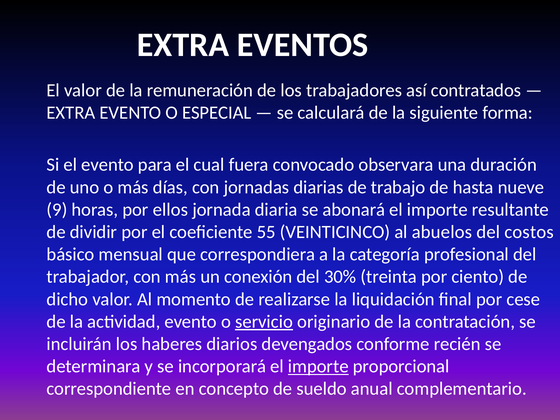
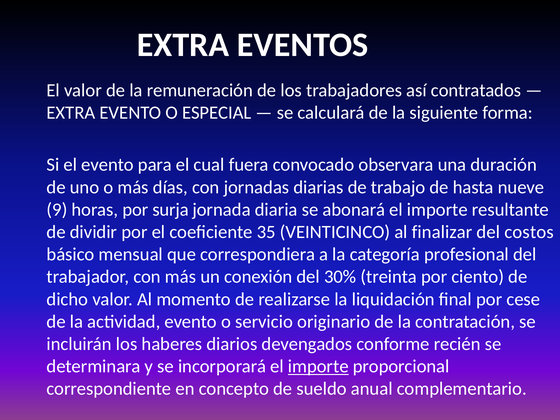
ellos: ellos -> surja (171, 210)
55: 55 -> 35 (266, 232)
abuelos: abuelos -> finalizar (442, 232)
servicio underline: present -> none (264, 322)
